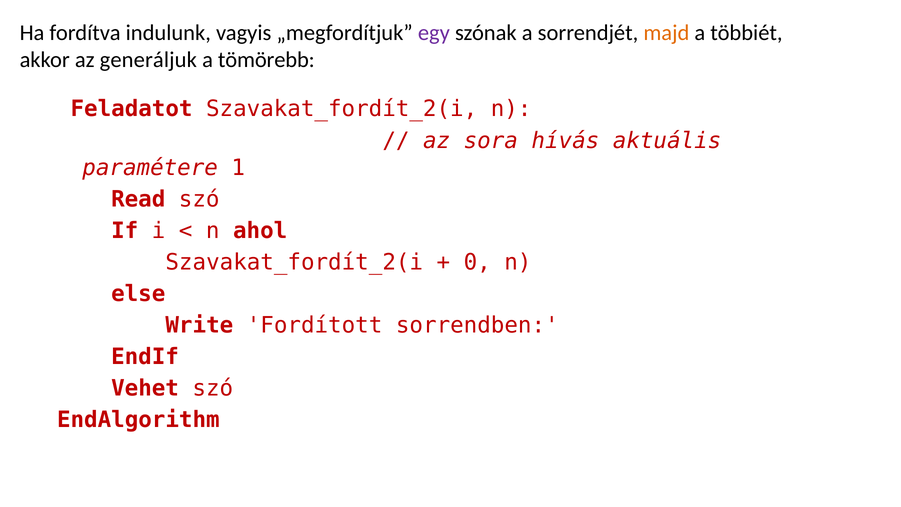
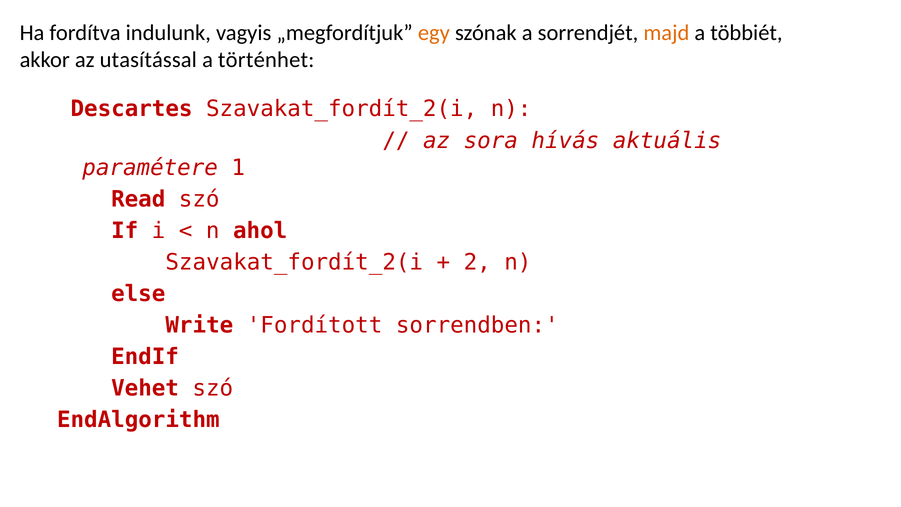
egy colour: purple -> orange (434, 33)
generáljuk: generáljuk -> utasítással (148, 60)
tömörebb: tömörebb -> történhet (266, 60)
Feladatot: Feladatot -> Descartes (132, 109)
0: 0 -> 2 (477, 262)
